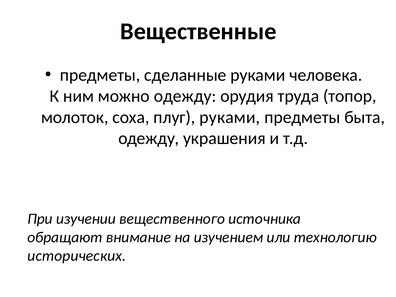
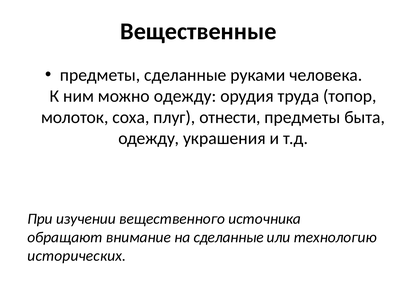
плуг руками: руками -> отнести (230, 117)
на изучением: изучением -> сделанные (229, 237)
